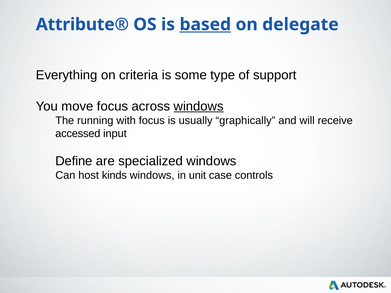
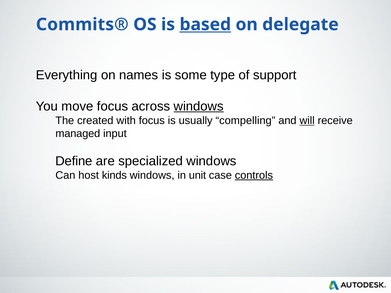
Attribute®: Attribute® -> Commits® (82, 24)
criteria: criteria -> names (139, 75)
running: running -> created (95, 121)
graphically: graphically -> compelling (245, 121)
will underline: none -> present (307, 121)
accessed: accessed -> managed (78, 134)
controls underline: none -> present (254, 175)
